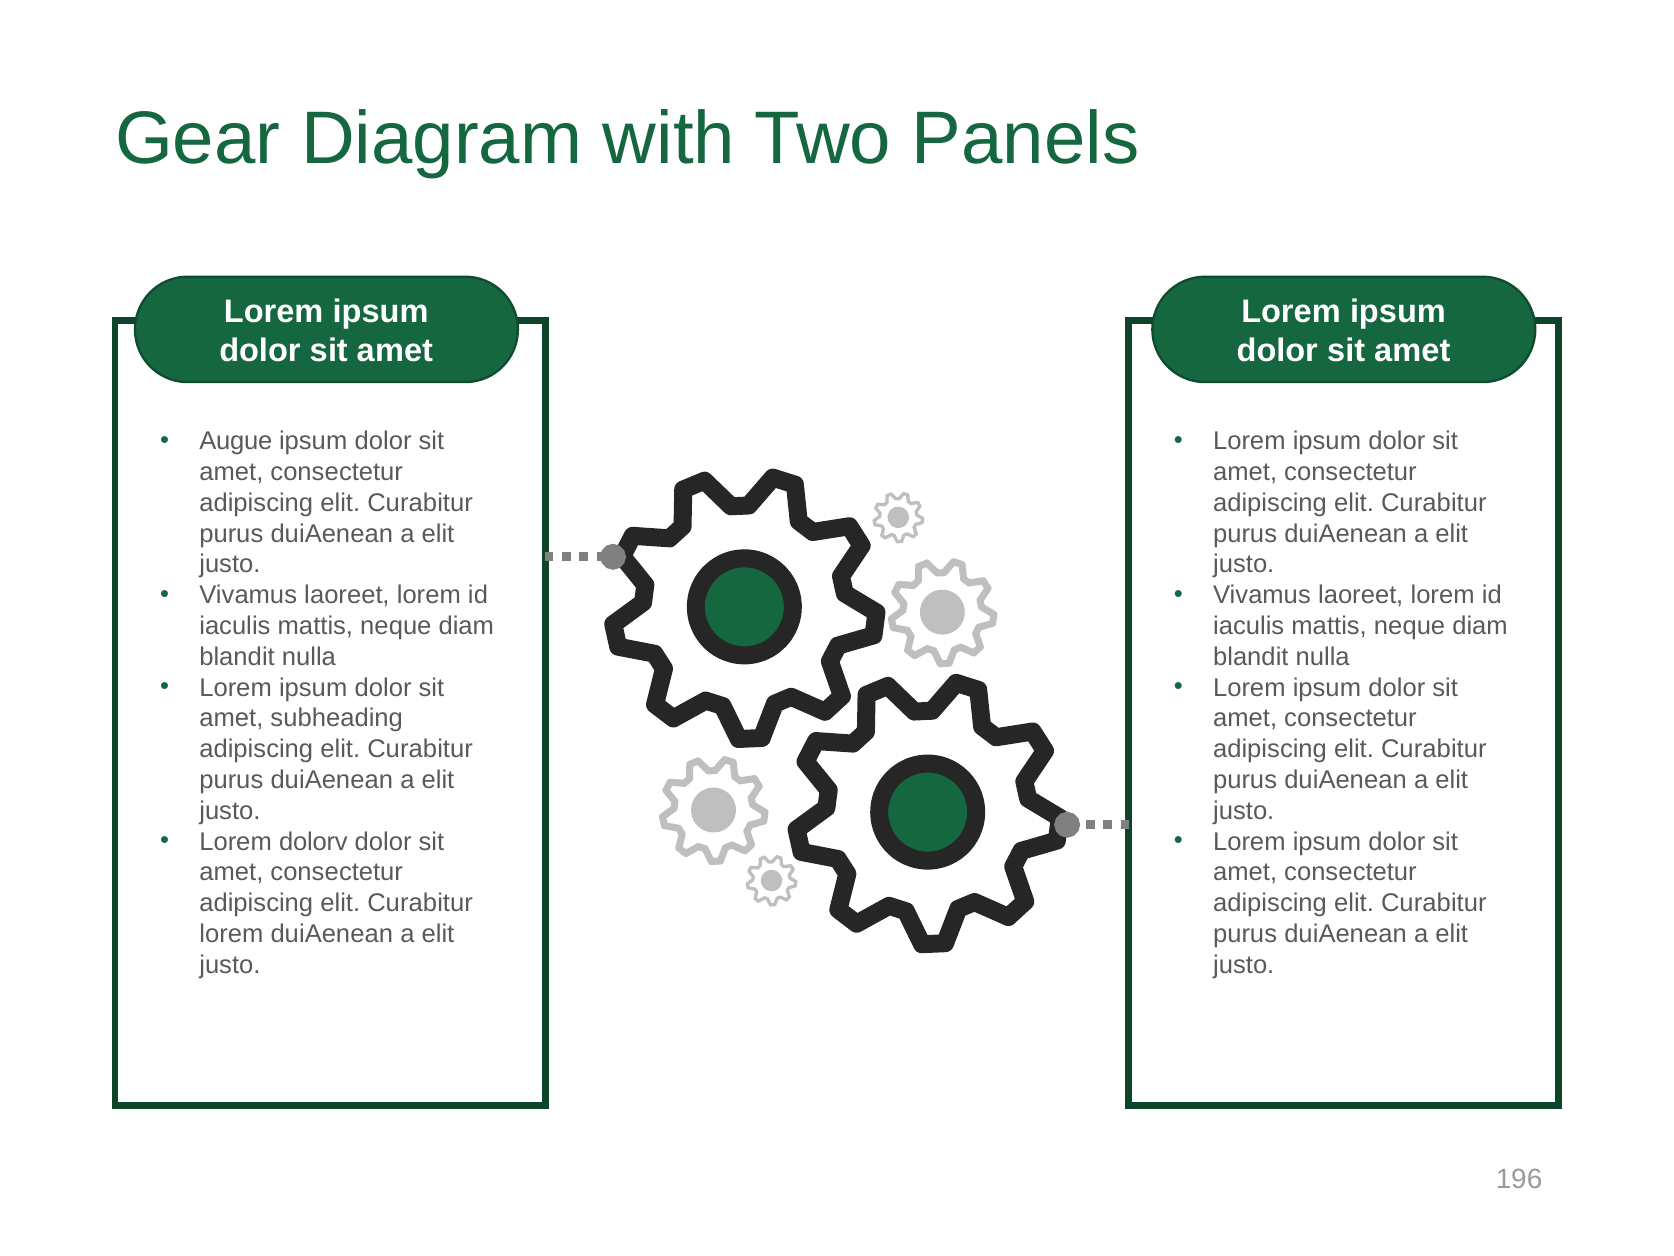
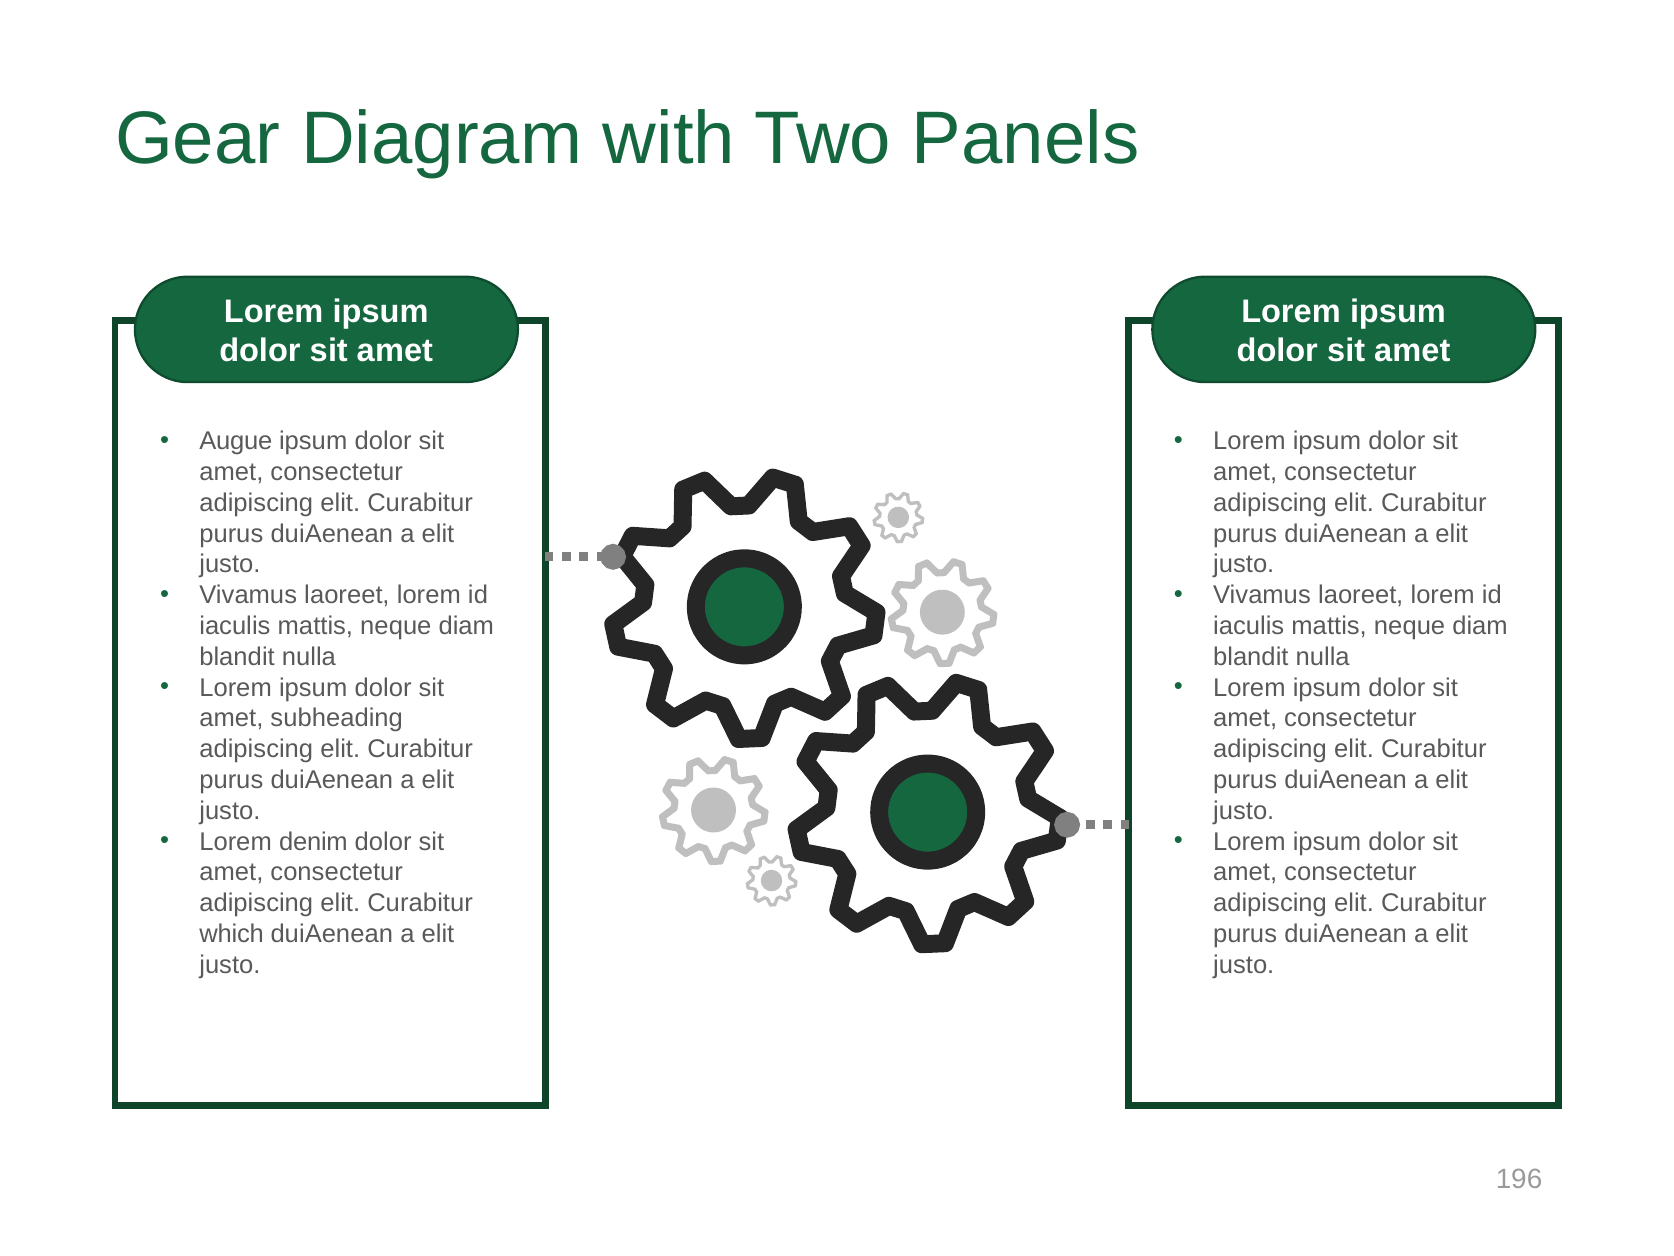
dolorv: dolorv -> denim (313, 841)
lorem: lorem -> which (232, 934)
